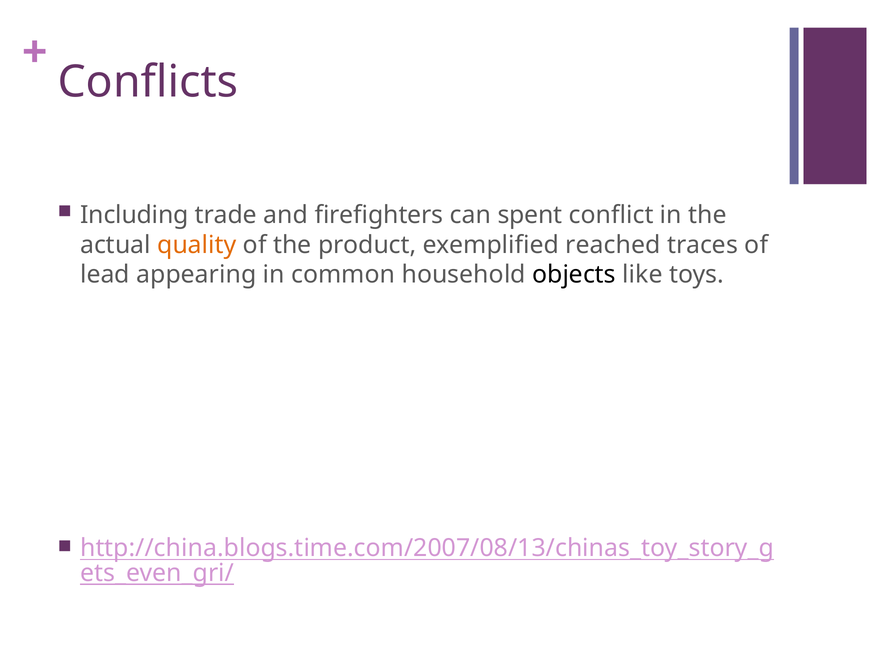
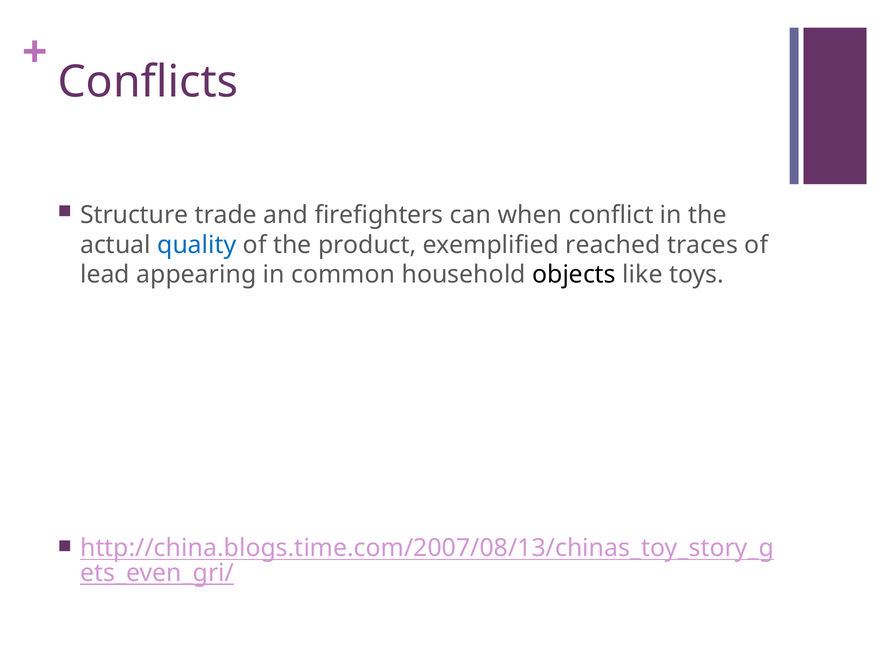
Including: Including -> Structure (134, 215)
spent: spent -> when (530, 215)
quality colour: orange -> blue (197, 245)
